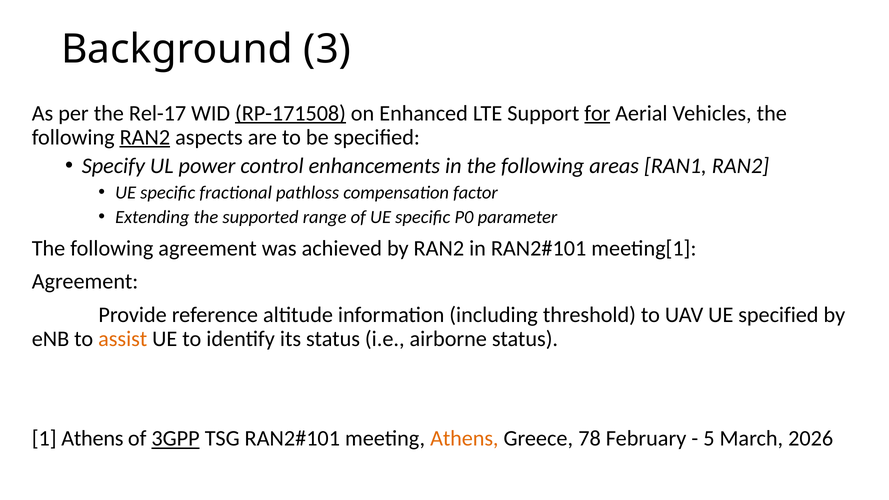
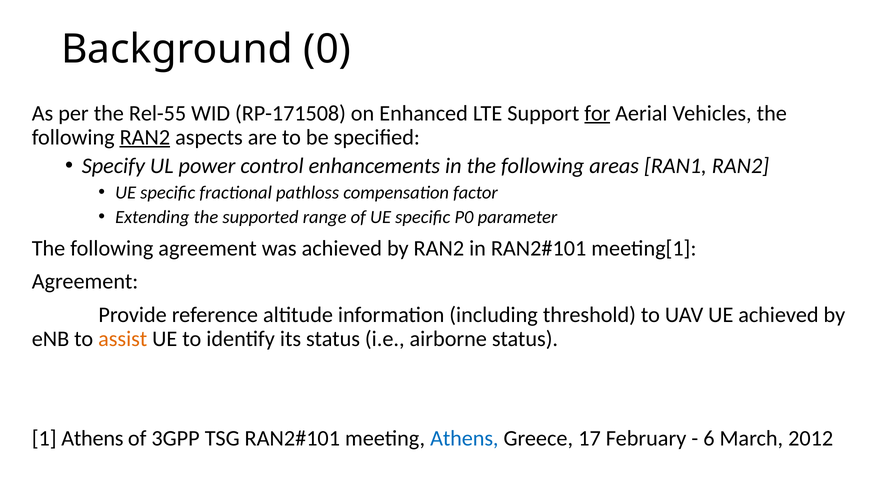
3: 3 -> 0 (327, 49)
Rel-17: Rel-17 -> Rel-55 (158, 113)
RP-171508 underline: present -> none (291, 113)
UE specified: specified -> achieved (778, 315)
3GPP underline: present -> none (176, 439)
Athens colour: orange -> blue (464, 439)
78: 78 -> 17 (590, 439)
5: 5 -> 6 (709, 439)
2026: 2026 -> 2012 (811, 439)
